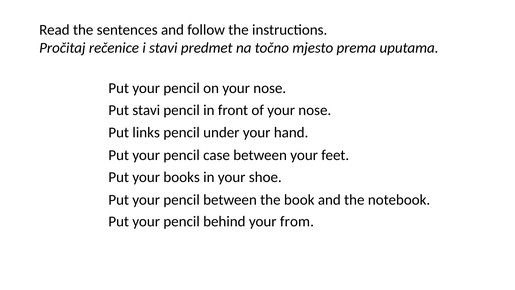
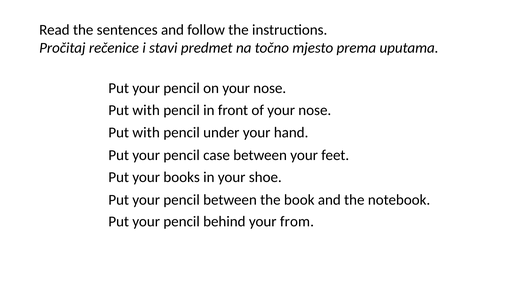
stavi: stavi -> with (146, 110)
links: links -> with (146, 132)
